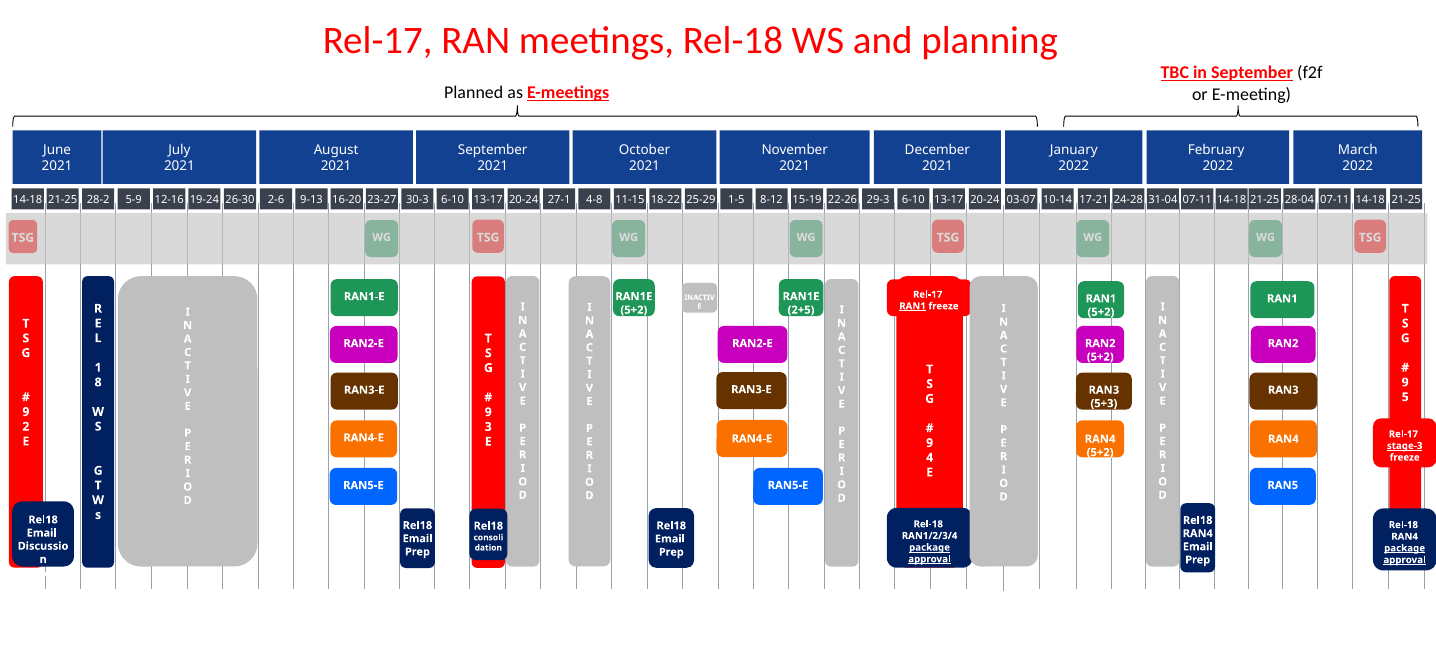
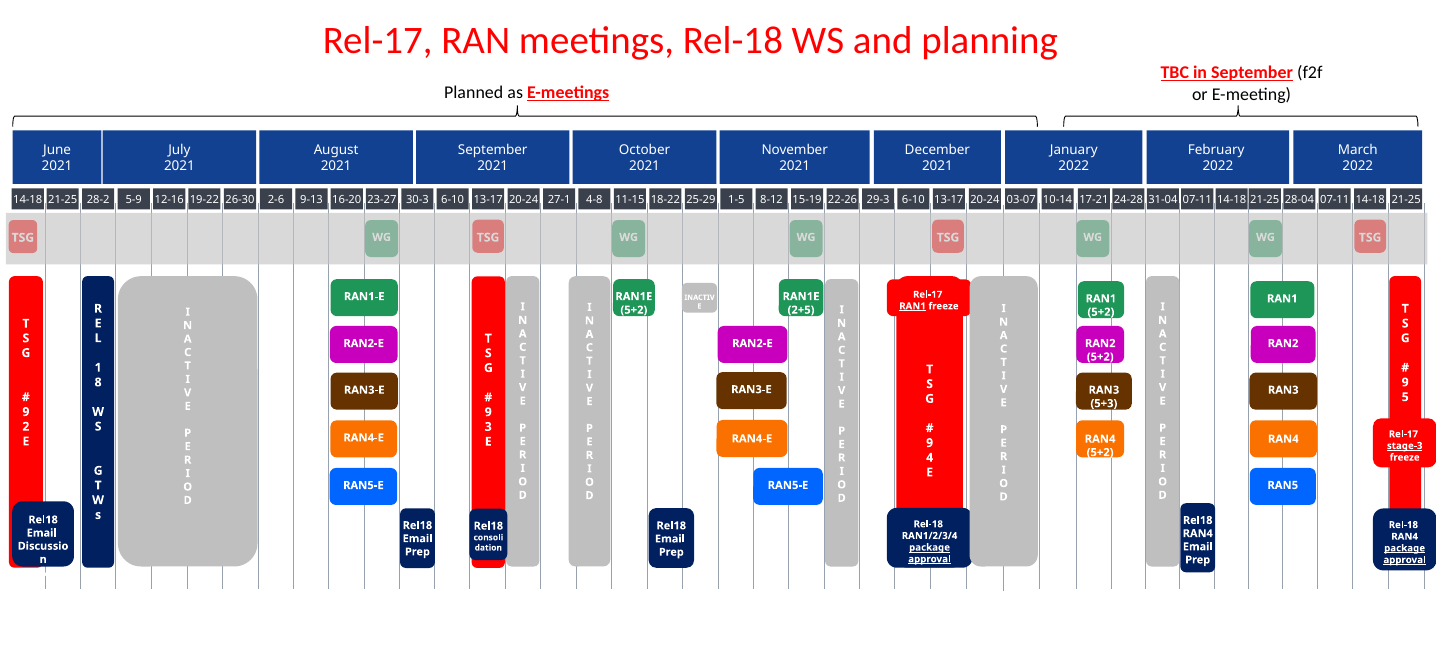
19-24: 19-24 -> 19-22 (204, 200)
